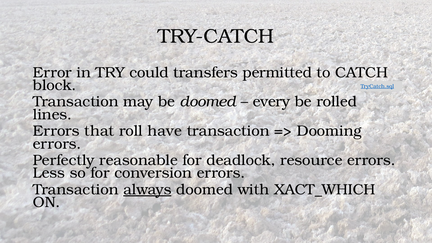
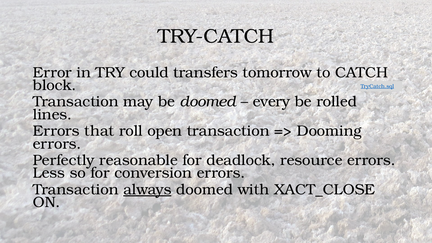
permitted: permitted -> tomorrow (277, 72)
have: have -> open (165, 131)
XACT_WHICH: XACT_WHICH -> XACT_CLOSE (325, 190)
